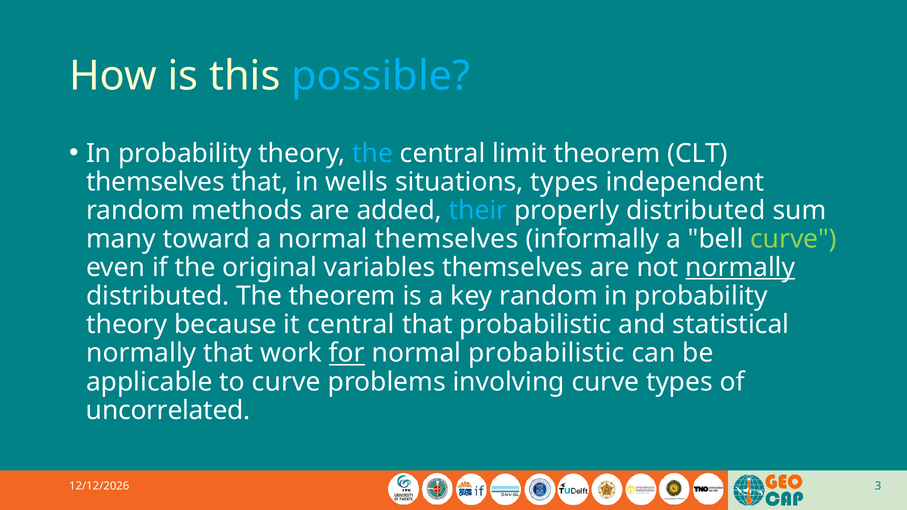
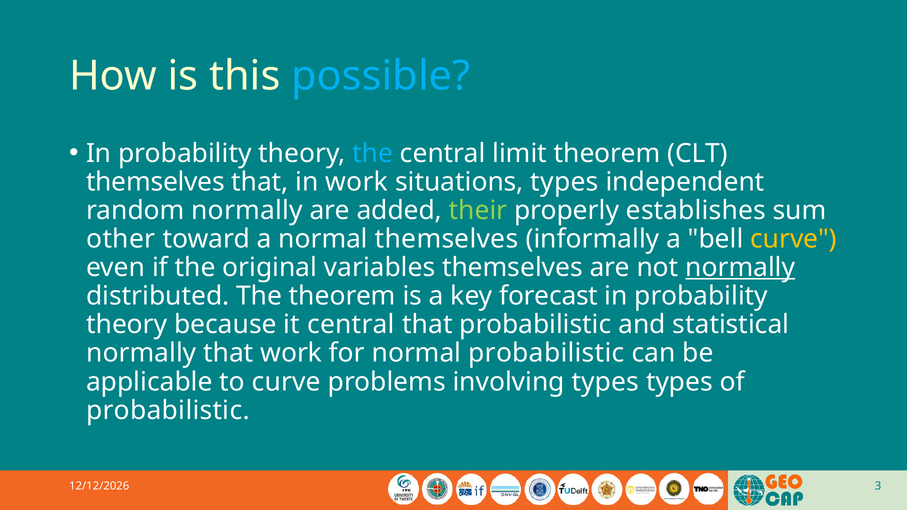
in wells: wells -> work (357, 182)
random methods: methods -> normally (247, 210)
their colour: light blue -> light green (478, 210)
properly distributed: distributed -> establishes (696, 210)
many: many -> other (121, 239)
curve colour: light green -> yellow (794, 239)
key random: random -> forecast (549, 296)
for underline: present -> none (347, 353)
involving curve: curve -> types (605, 382)
uncorrelated: uncorrelated -> probabilistic (168, 411)
